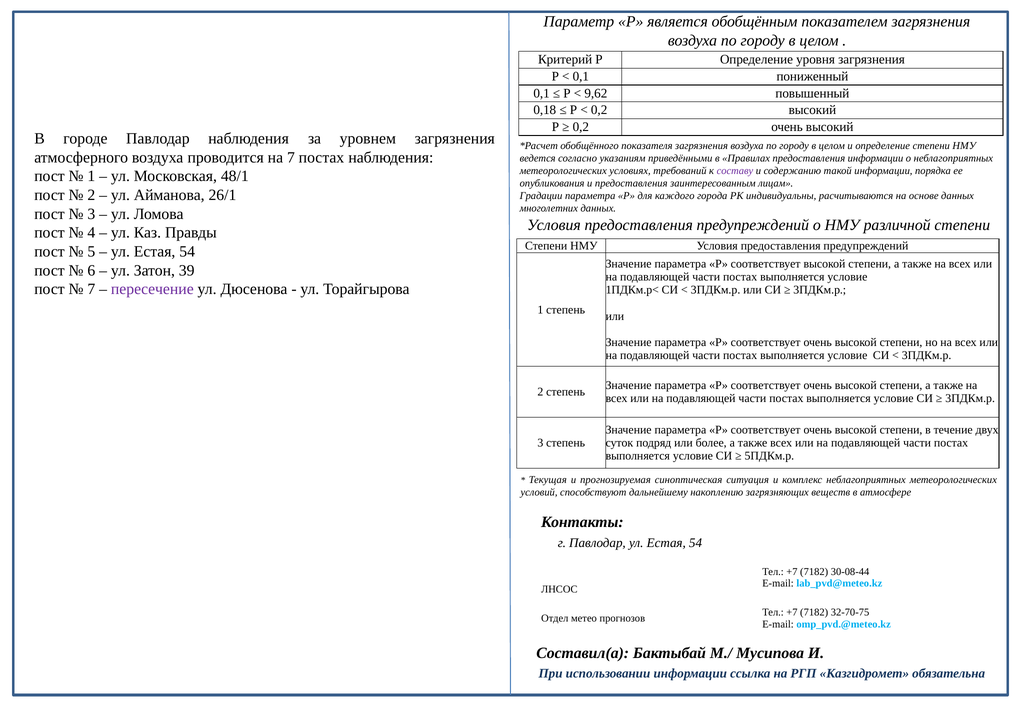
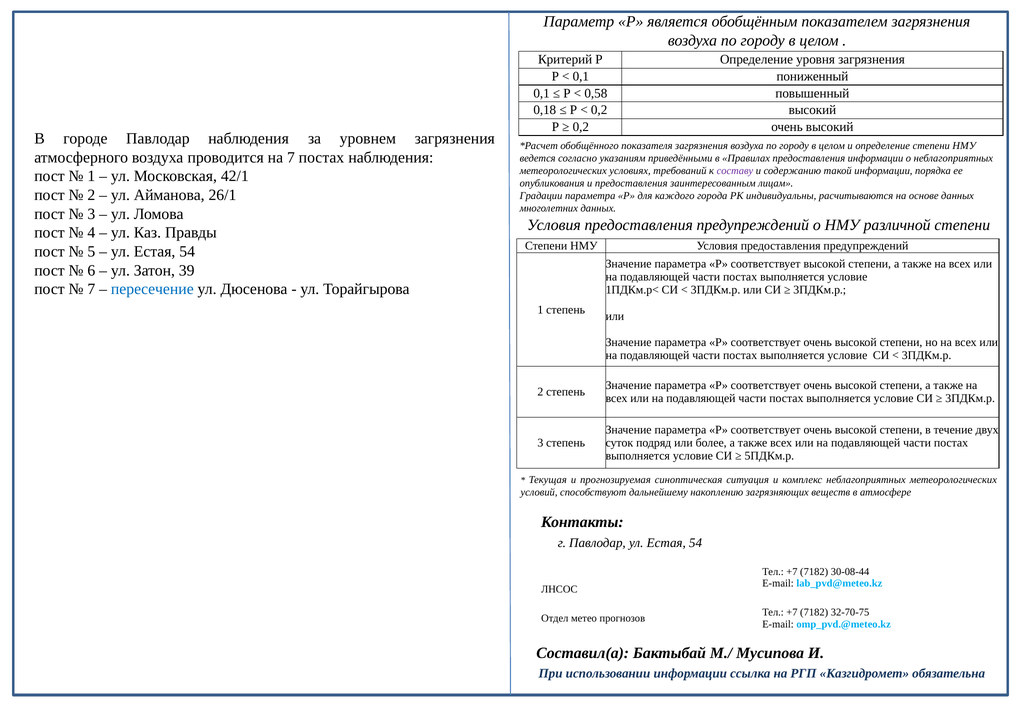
9,62: 9,62 -> 0,58 (596, 93)
48/1: 48/1 -> 42/1 (235, 176)
пересечение colour: purple -> blue (152, 289)
